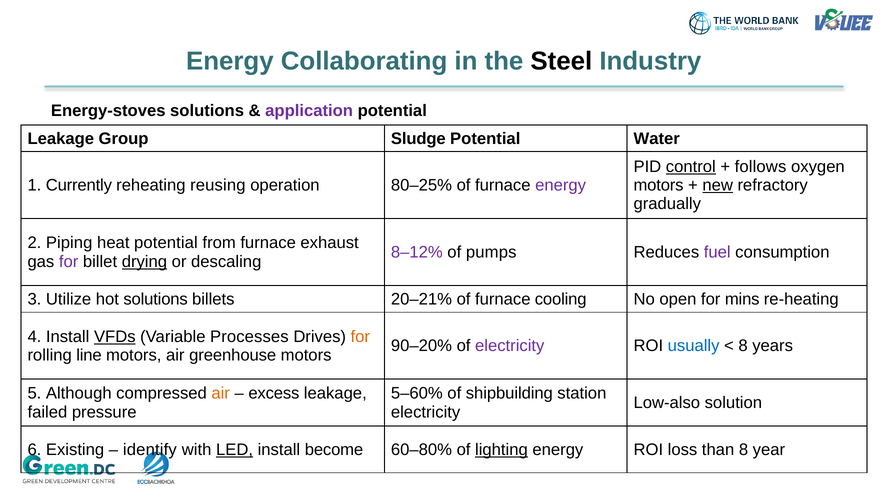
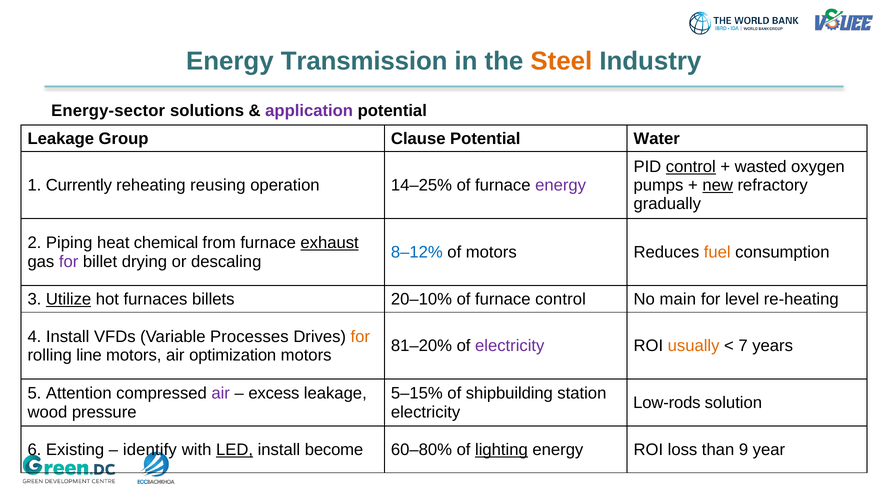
Collaborating: Collaborating -> Transmission (364, 61)
Steel colour: black -> orange (561, 61)
Energy-stoves: Energy-stoves -> Energy-sector (108, 111)
Sludge: Sludge -> Clause (418, 138)
follows: follows -> wasted (761, 166)
80–25%: 80–25% -> 14–25% (422, 185)
motors: motors -> pumps (658, 185)
heat potential: potential -> chemical (166, 243)
exhaust underline: none -> present (330, 243)
8–12% colour: purple -> blue (417, 252)
of pumps: pumps -> motors (491, 252)
fuel colour: purple -> orange (717, 252)
drying underline: present -> none (144, 261)
Utilize underline: none -> present (69, 299)
hot solutions: solutions -> furnaces (156, 299)
20–21%: 20–21% -> 20–10% (422, 299)
furnace cooling: cooling -> control (561, 299)
open: open -> main (678, 299)
mins: mins -> level (742, 299)
VFDs underline: present -> none (115, 336)
90–20%: 90–20% -> 81–20% (422, 346)
usually colour: blue -> orange (694, 346)
8: 8 -> 7 (743, 346)
greenhouse: greenhouse -> optimization (233, 355)
Although: Although -> Attention (79, 393)
air colour: orange -> purple (221, 393)
5–60%: 5–60% -> 5–15% (417, 393)
Low-also: Low-also -> Low-rods (667, 402)
failed: failed -> wood (47, 412)
than 8: 8 -> 9 (744, 449)
